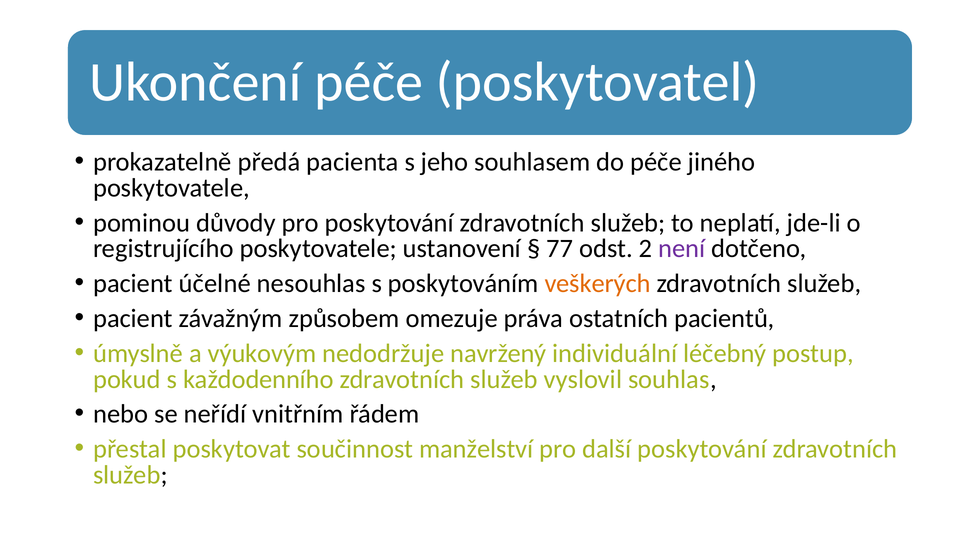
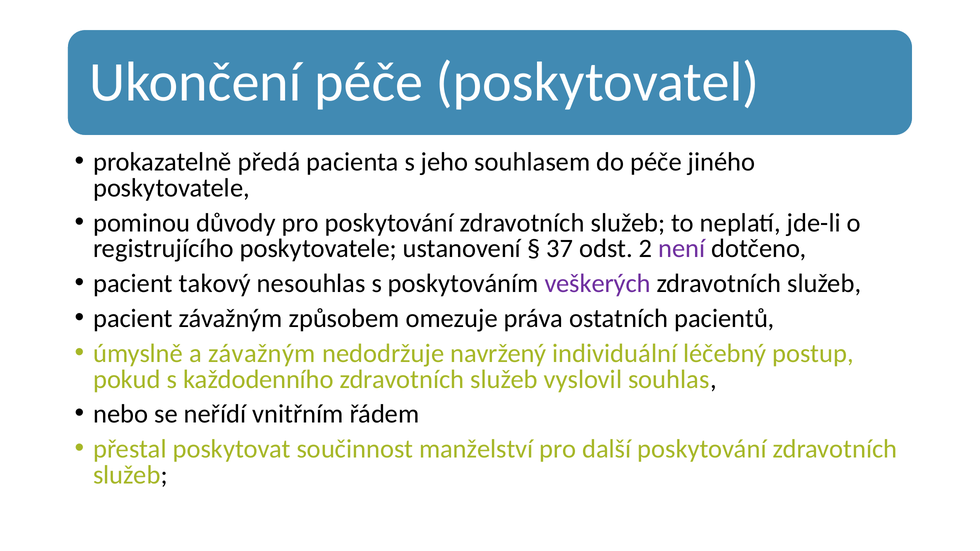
77: 77 -> 37 (560, 249)
účelné: účelné -> takový (215, 284)
veškerých colour: orange -> purple (598, 284)
a výukovým: výukovým -> závažným (262, 354)
